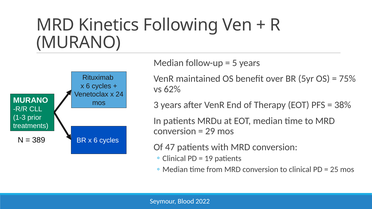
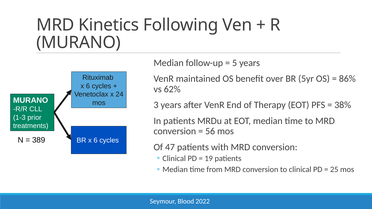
75%: 75% -> 86% (347, 79)
29: 29 -> 56 (210, 131)
